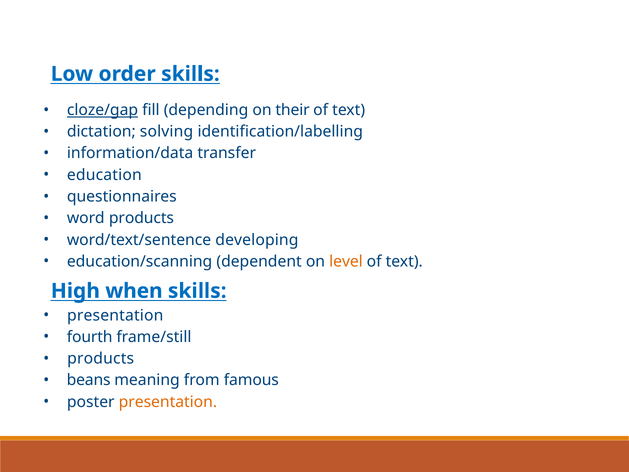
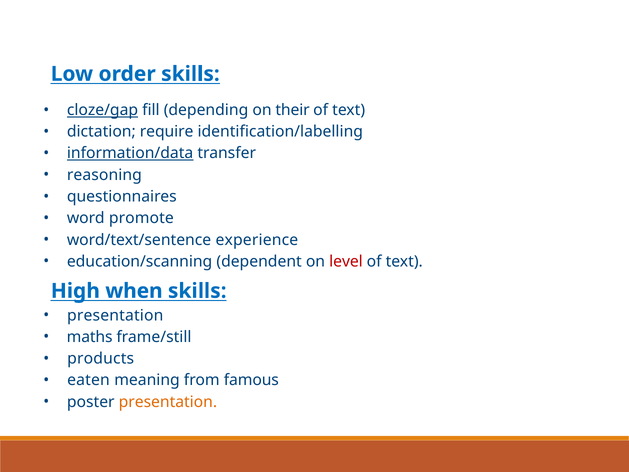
solving: solving -> require (167, 132)
information/data underline: none -> present (130, 153)
education: education -> reasoning (104, 175)
word products: products -> promote (141, 218)
developing: developing -> experience (257, 240)
level colour: orange -> red (346, 261)
fourth: fourth -> maths (90, 337)
beans: beans -> eaten (88, 380)
